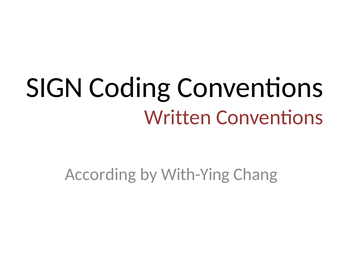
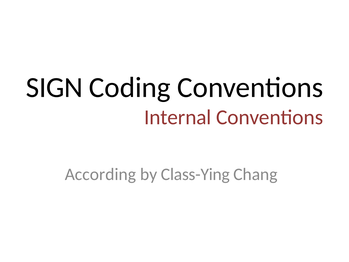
Written: Written -> Internal (178, 117)
With-Ying: With-Ying -> Class-Ying (195, 174)
